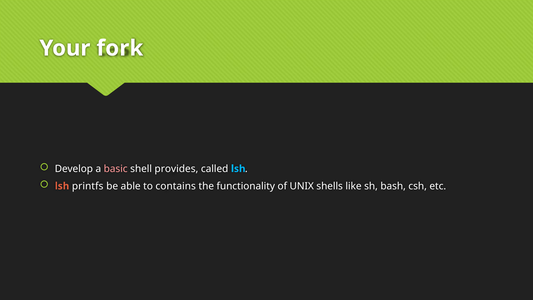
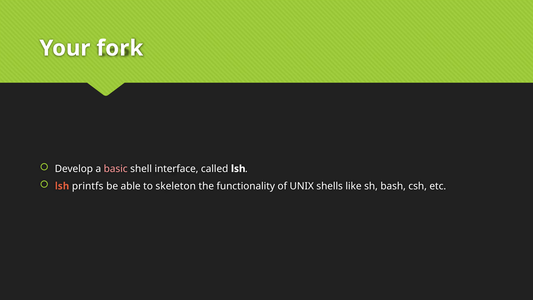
provides: provides -> interface (176, 169)
lsh colour: light blue -> white (238, 169)
contains: contains -> skeleton (176, 186)
